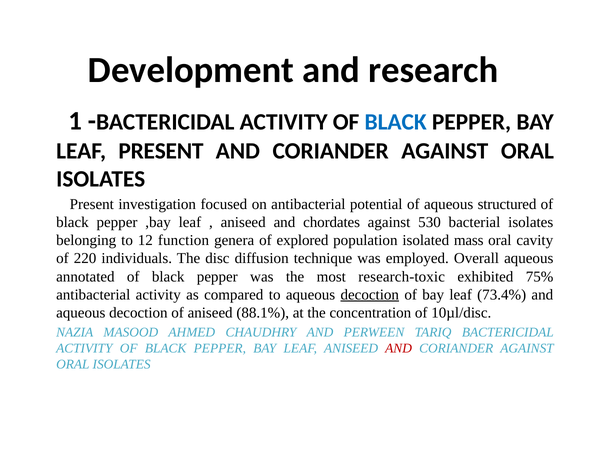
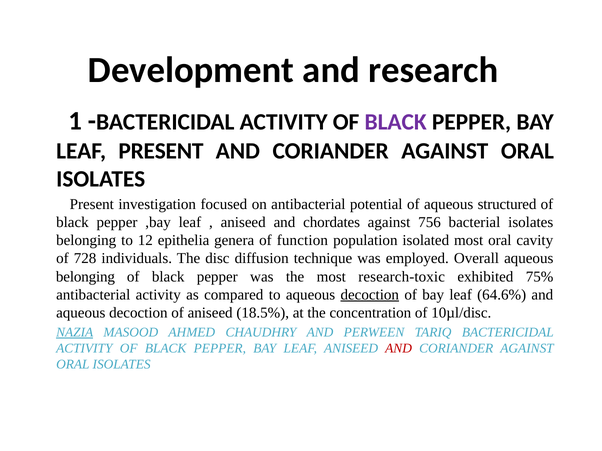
BLACK colour: blue -> purple (396, 122)
530: 530 -> 756 (430, 223)
function: function -> epithelia (184, 241)
explored: explored -> function (302, 241)
isolated mass: mass -> most (469, 241)
220: 220 -> 728 (85, 259)
annotated: annotated -> belonging (85, 277)
73.4%: 73.4% -> 64.6% (502, 295)
88.1%: 88.1% -> 18.5% (263, 313)
NAZIA underline: none -> present (75, 333)
